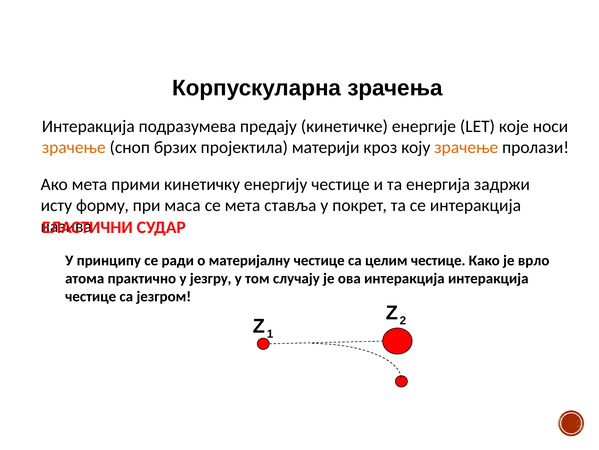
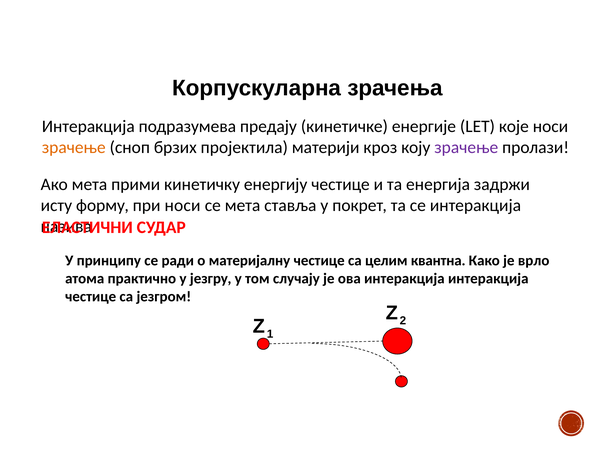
зрачење colour: orange -> purple (466, 147)
при маса: маса -> носи (183, 205)
целим честице: честице -> квантна (438, 260)
